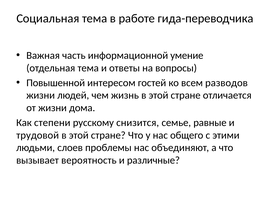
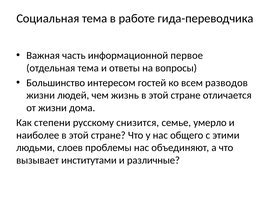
умение: умение -> первое (187, 56)
Повышенной: Повышенной -> Большинство (56, 83)
равные: равные -> умерло (210, 123)
трудовой: трудовой -> наиболее (38, 135)
вероятность: вероятность -> институтами (89, 161)
